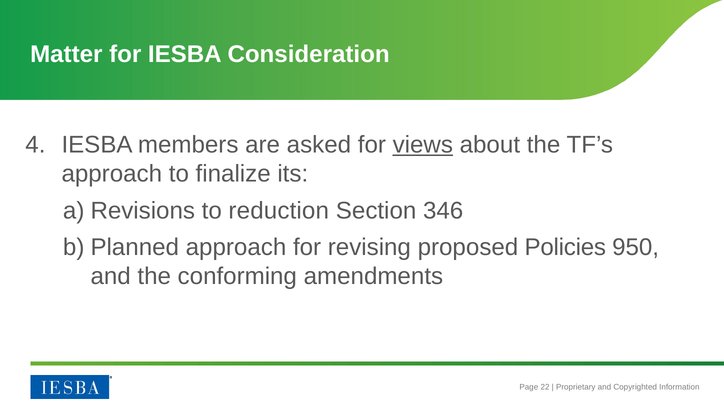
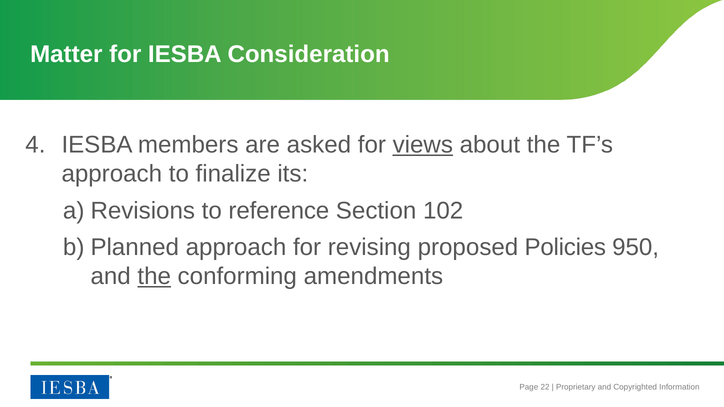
reduction: reduction -> reference (279, 211)
346: 346 -> 102 (443, 211)
the underline: none -> present (154, 276)
